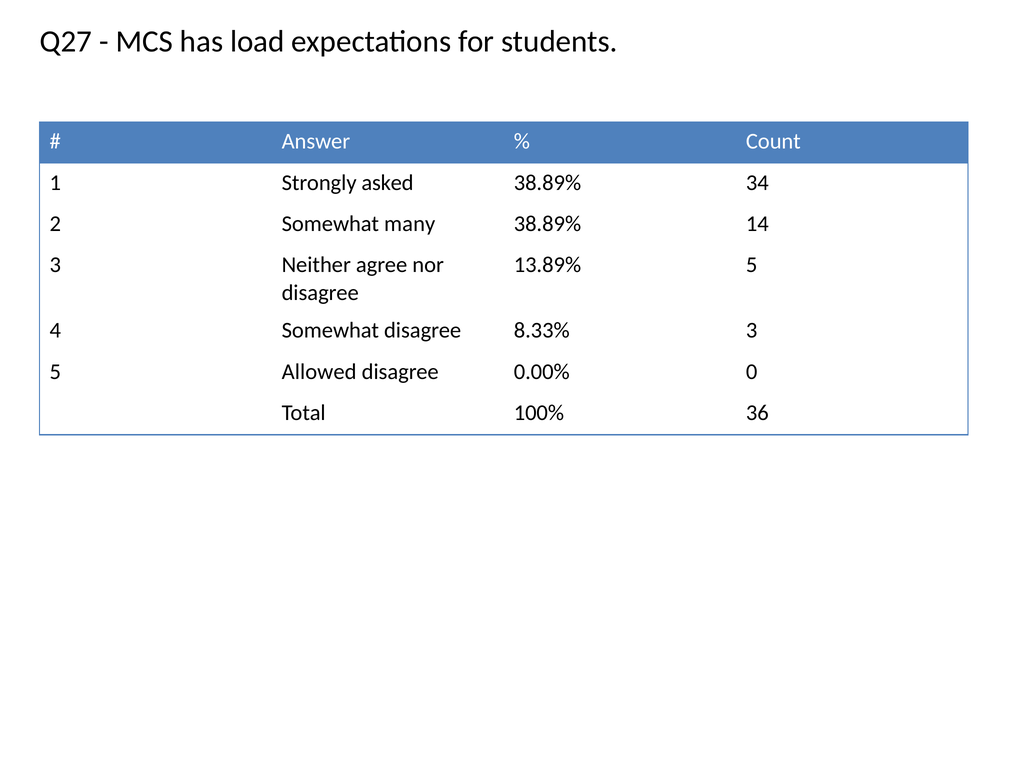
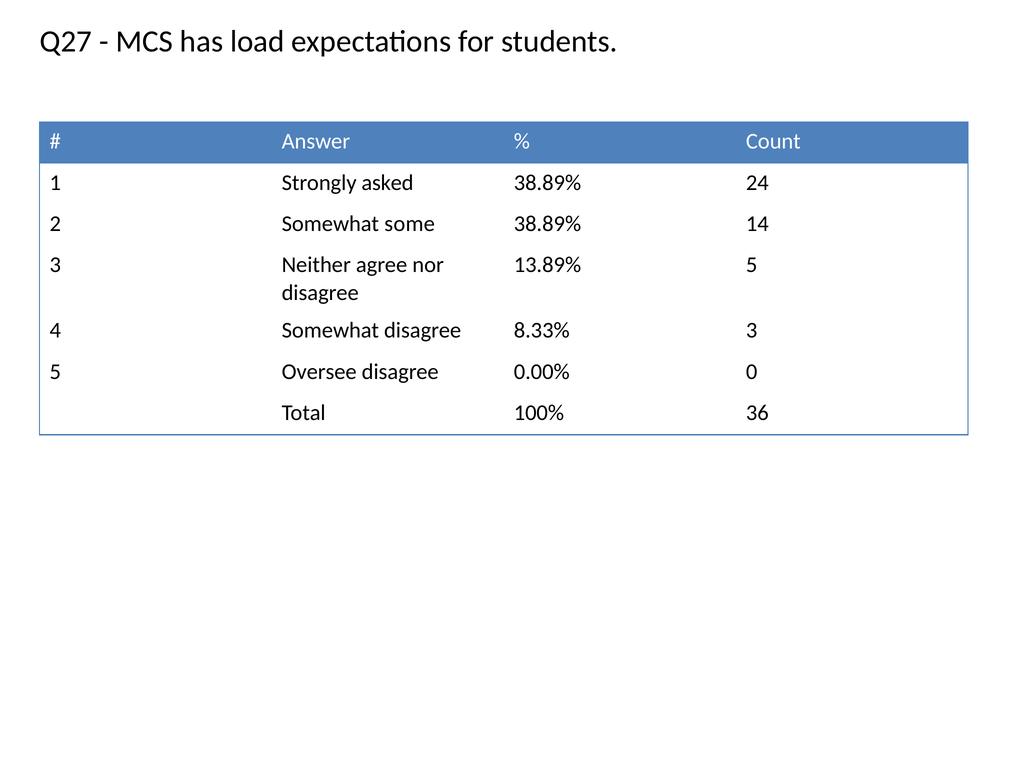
34: 34 -> 24 (757, 183)
many: many -> some (410, 224)
Allowed: Allowed -> Oversee (319, 372)
